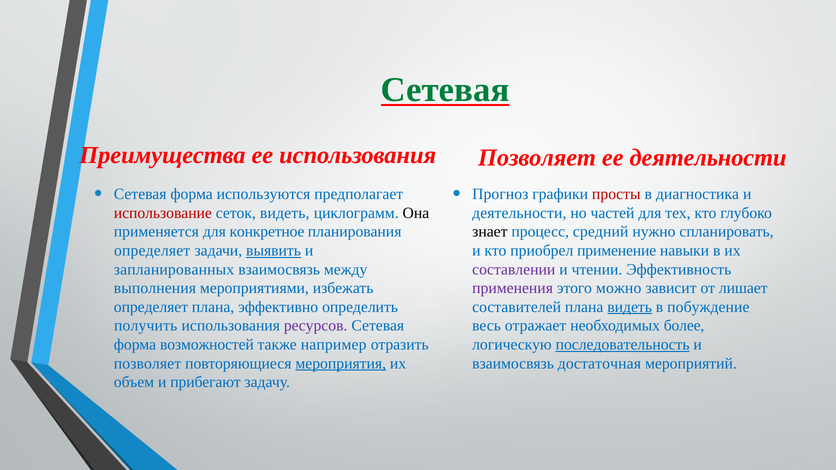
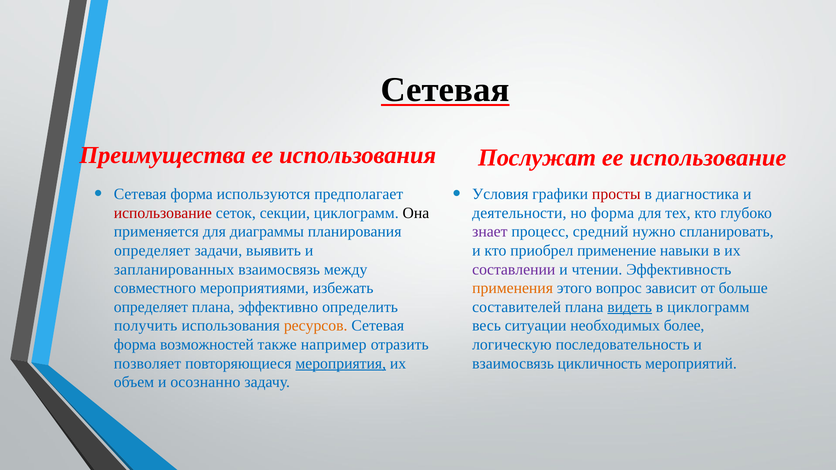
Сетевая colour: green -> black (445, 90)
Позволяет: Позволяет -> Послужат (537, 158)
ее деятельности: деятельности -> использование (708, 158)
Прогноз: Прогноз -> Условия (500, 194)
сеток видеть: видеть -> секции (285, 213)
но частей: частей -> форма (612, 213)
конкретное: конкретное -> диаграммы (267, 232)
знает colour: black -> purple (490, 232)
выявить underline: present -> none (274, 251)
выполнения: выполнения -> совместного (155, 288)
применения colour: purple -> orange (513, 288)
можно: можно -> вопрос (619, 288)
лишает: лишает -> больше (743, 288)
в побуждение: побуждение -> циклограмм (708, 307)
ресурсов colour: purple -> orange (316, 326)
отражает: отражает -> ситуации (536, 326)
последовательность underline: present -> none (623, 345)
достаточная: достаточная -> цикличность (600, 364)
прибегают: прибегают -> осознанно (205, 382)
